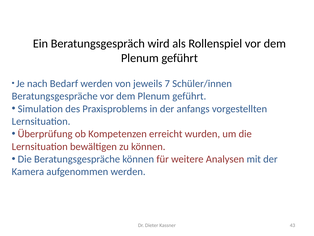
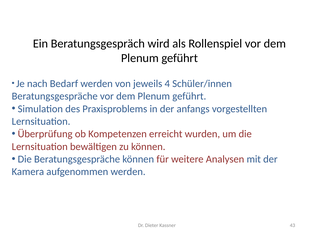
7: 7 -> 4 (167, 83)
